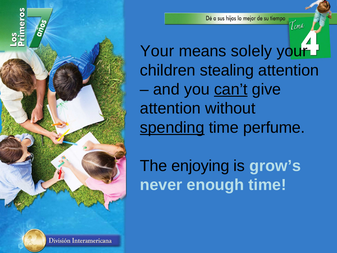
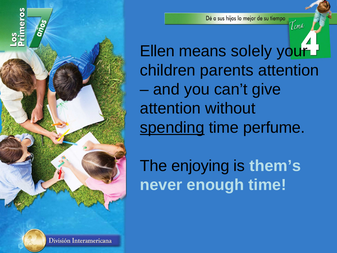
Your: Your -> Ellen (157, 51)
stealing: stealing -> parents (227, 70)
can’t underline: present -> none (231, 89)
grow’s: grow’s -> them’s (275, 166)
